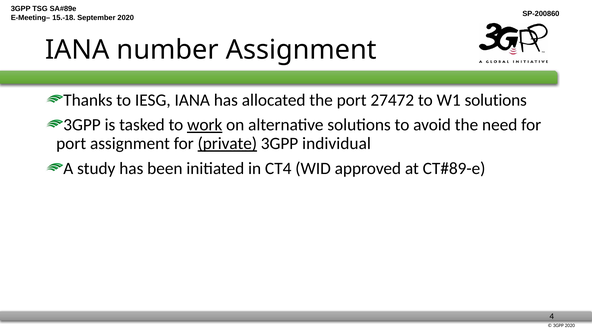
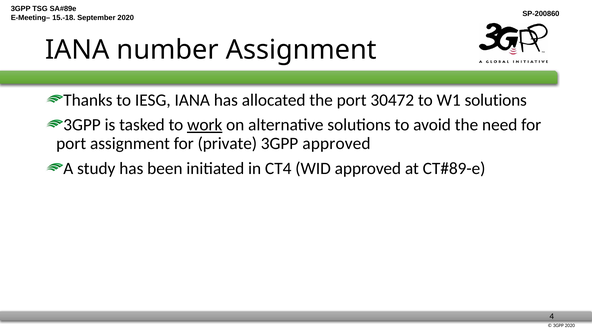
27472: 27472 -> 30472 (392, 100)
private underline: present -> none (227, 144)
3GPP individual: individual -> approved (336, 144)
